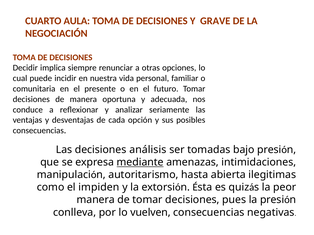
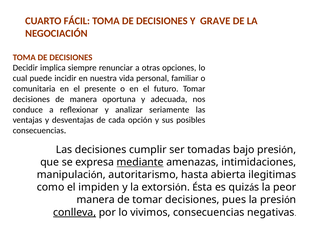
AULA: AULA -> FÁCIL (77, 21)
análisis: análisis -> cumplir (148, 150)
conlleva underline: none -> present (75, 213)
vuelven: vuelven -> vivimos (150, 213)
